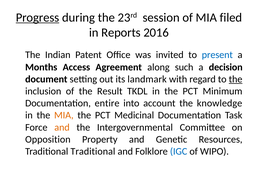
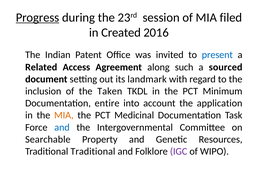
Reports: Reports -> Created (121, 32)
Months: Months -> Related (41, 67)
decision: decision -> sourced (226, 67)
the underline: present -> none (236, 79)
Result: Result -> Taken (110, 91)
knowledge: knowledge -> application (220, 103)
and colour: orange -> blue (62, 127)
Opposition: Opposition -> Searchable (48, 139)
IGC colour: blue -> purple (179, 151)
